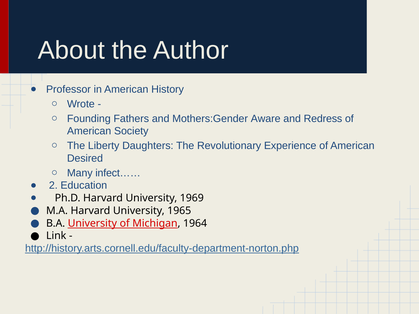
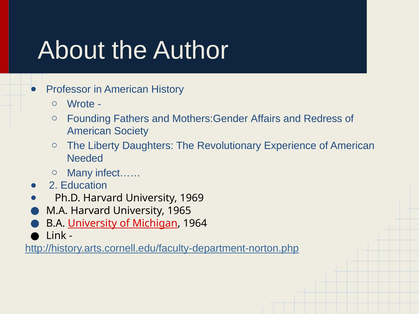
Aware: Aware -> Affairs (266, 119)
Desired: Desired -> Needed (85, 158)
